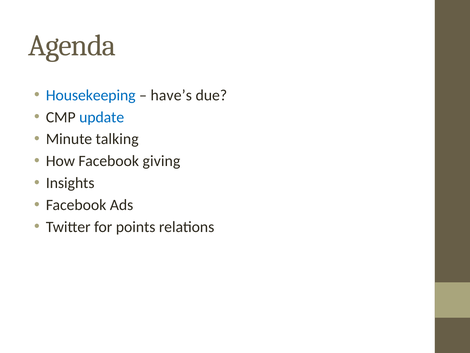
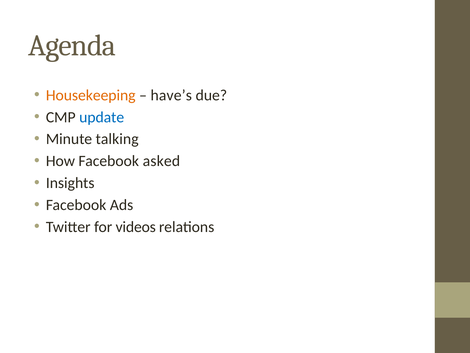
Housekeeping colour: blue -> orange (91, 95)
giving: giving -> asked (161, 161)
points: points -> videos (136, 227)
